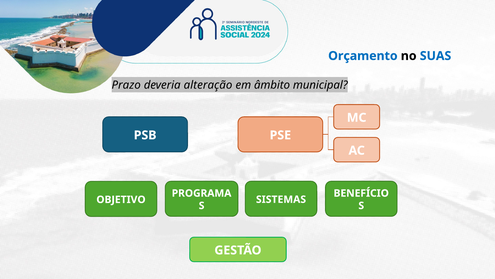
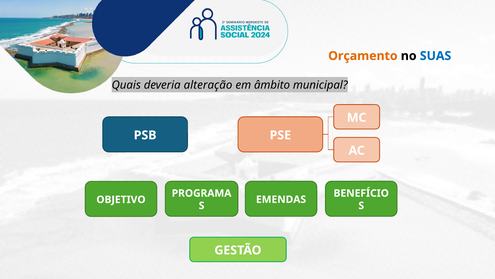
Orçamento colour: blue -> orange (363, 56)
Prazo: Prazo -> Quais (126, 85)
SISTEMAS: SISTEMAS -> EMENDAS (281, 199)
